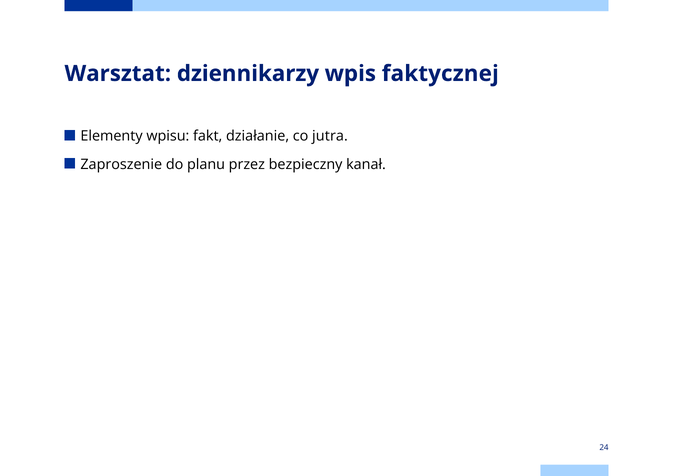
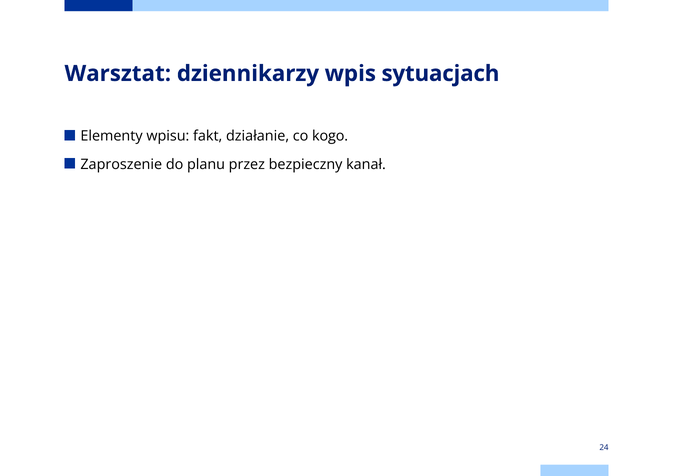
faktycznej: faktycznej -> sytuacjach (440, 74)
jutra: jutra -> kogo (330, 136)
